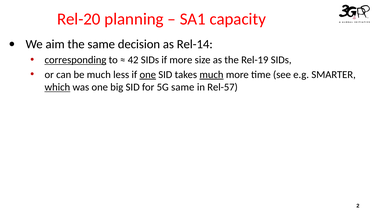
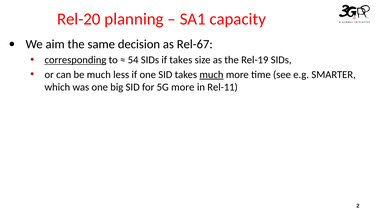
Rel-14: Rel-14 -> Rel-67 (195, 44)
42: 42 -> 54 (133, 60)
if more: more -> takes (181, 60)
one underline: present -> none (148, 74)
which underline: present -> none (57, 87)
5G same: same -> more (183, 87)
Rel-57: Rel-57 -> Rel-11 (223, 87)
